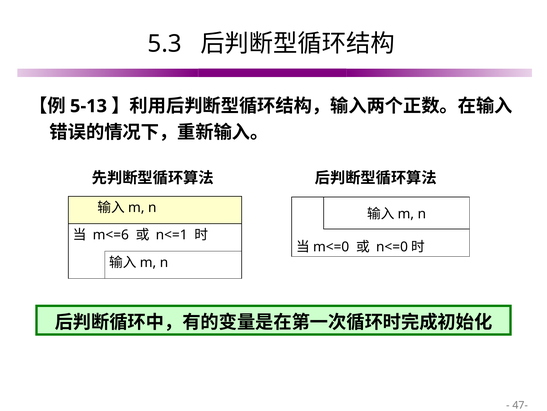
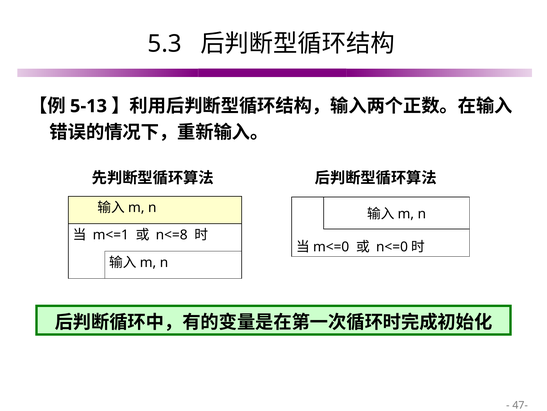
m<=6: m<=6 -> m<=1 (111, 235)
n<=1: n<=1 -> n<=8 (172, 235)
